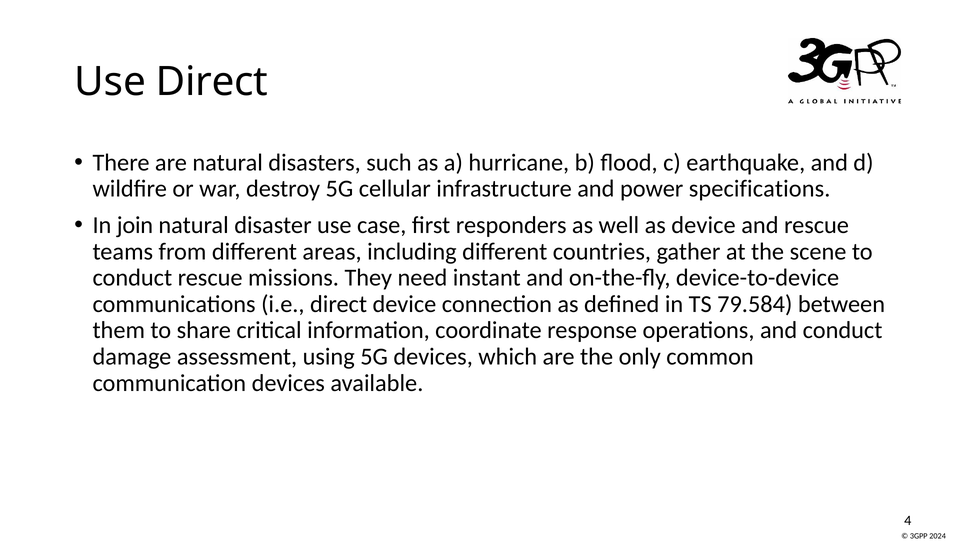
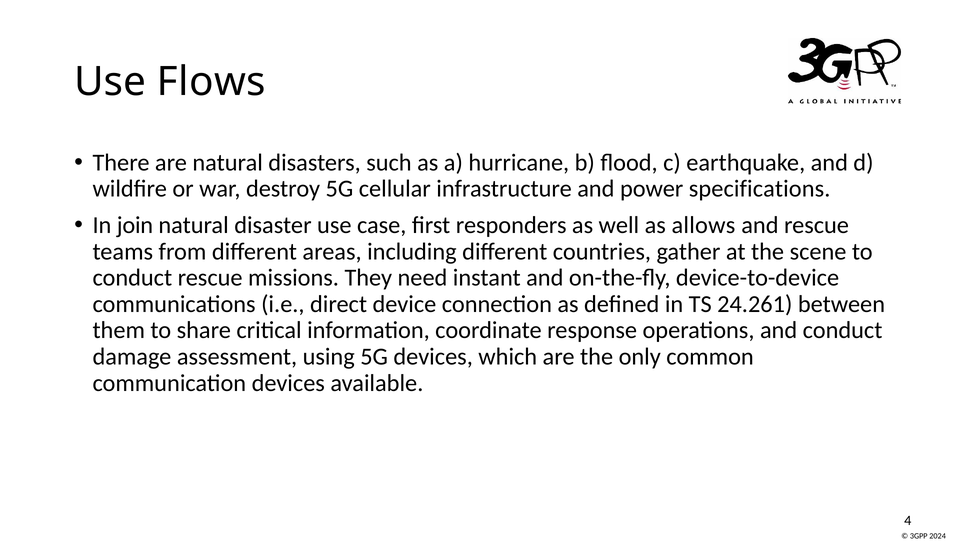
Use Direct: Direct -> Flows (211, 82)
as device: device -> allows (703, 225)
79.584: 79.584 -> 24.261 (755, 304)
